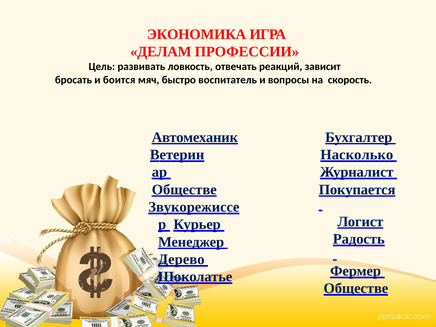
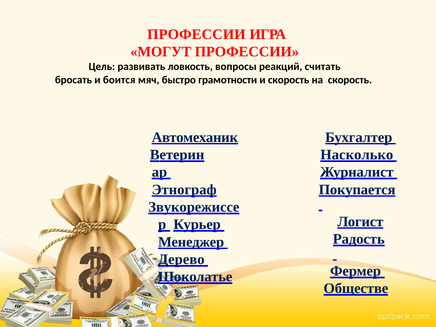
ЭКОНОМИКА: ЭКОНОМИКА -> ПРОФЕССИИ (196, 34)
ДЕЛАМ: ДЕЛАМ -> МОГУТ (161, 52)
отвечать: отвечать -> вопросы (236, 67)
зависит: зависит -> считать (323, 67)
воспитатель: воспитатель -> грамотности (228, 80)
и вопросы: вопросы -> скорость (289, 80)
Обществе: Обществе -> Этнограф (184, 190)
